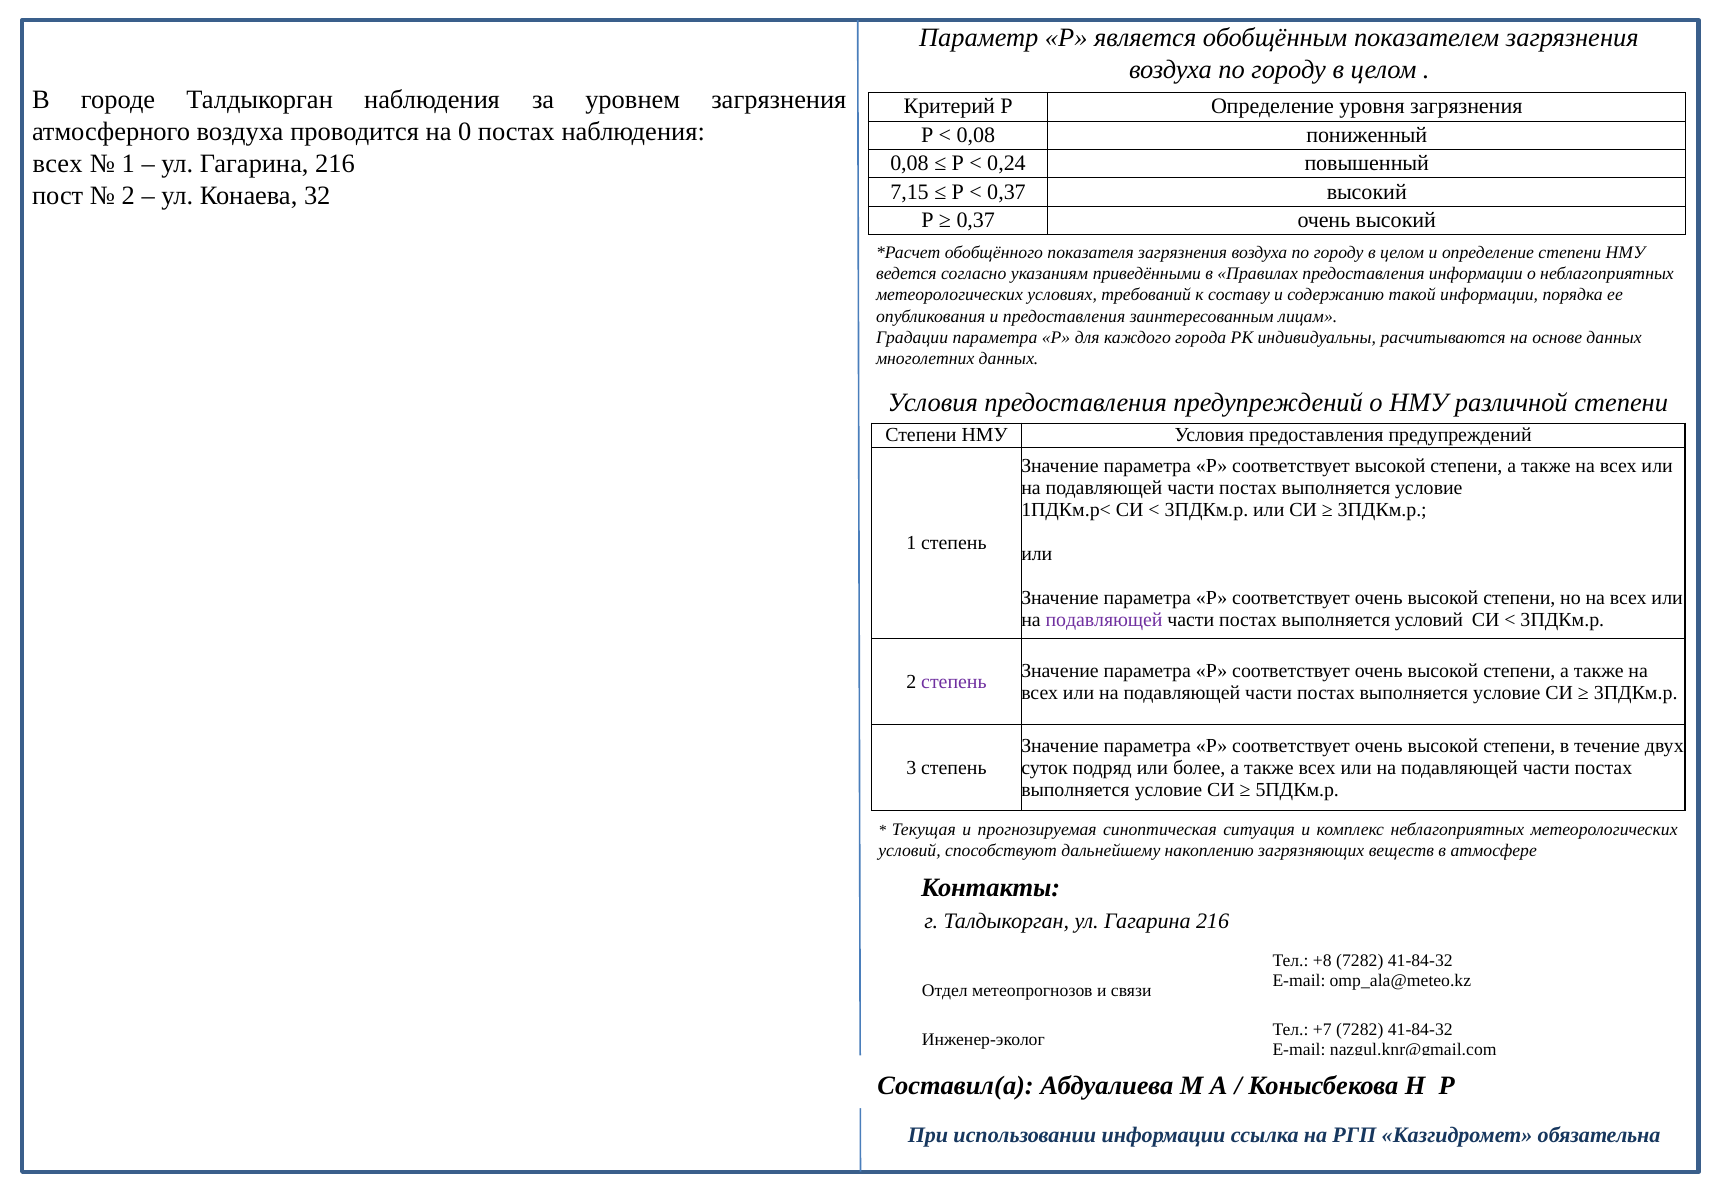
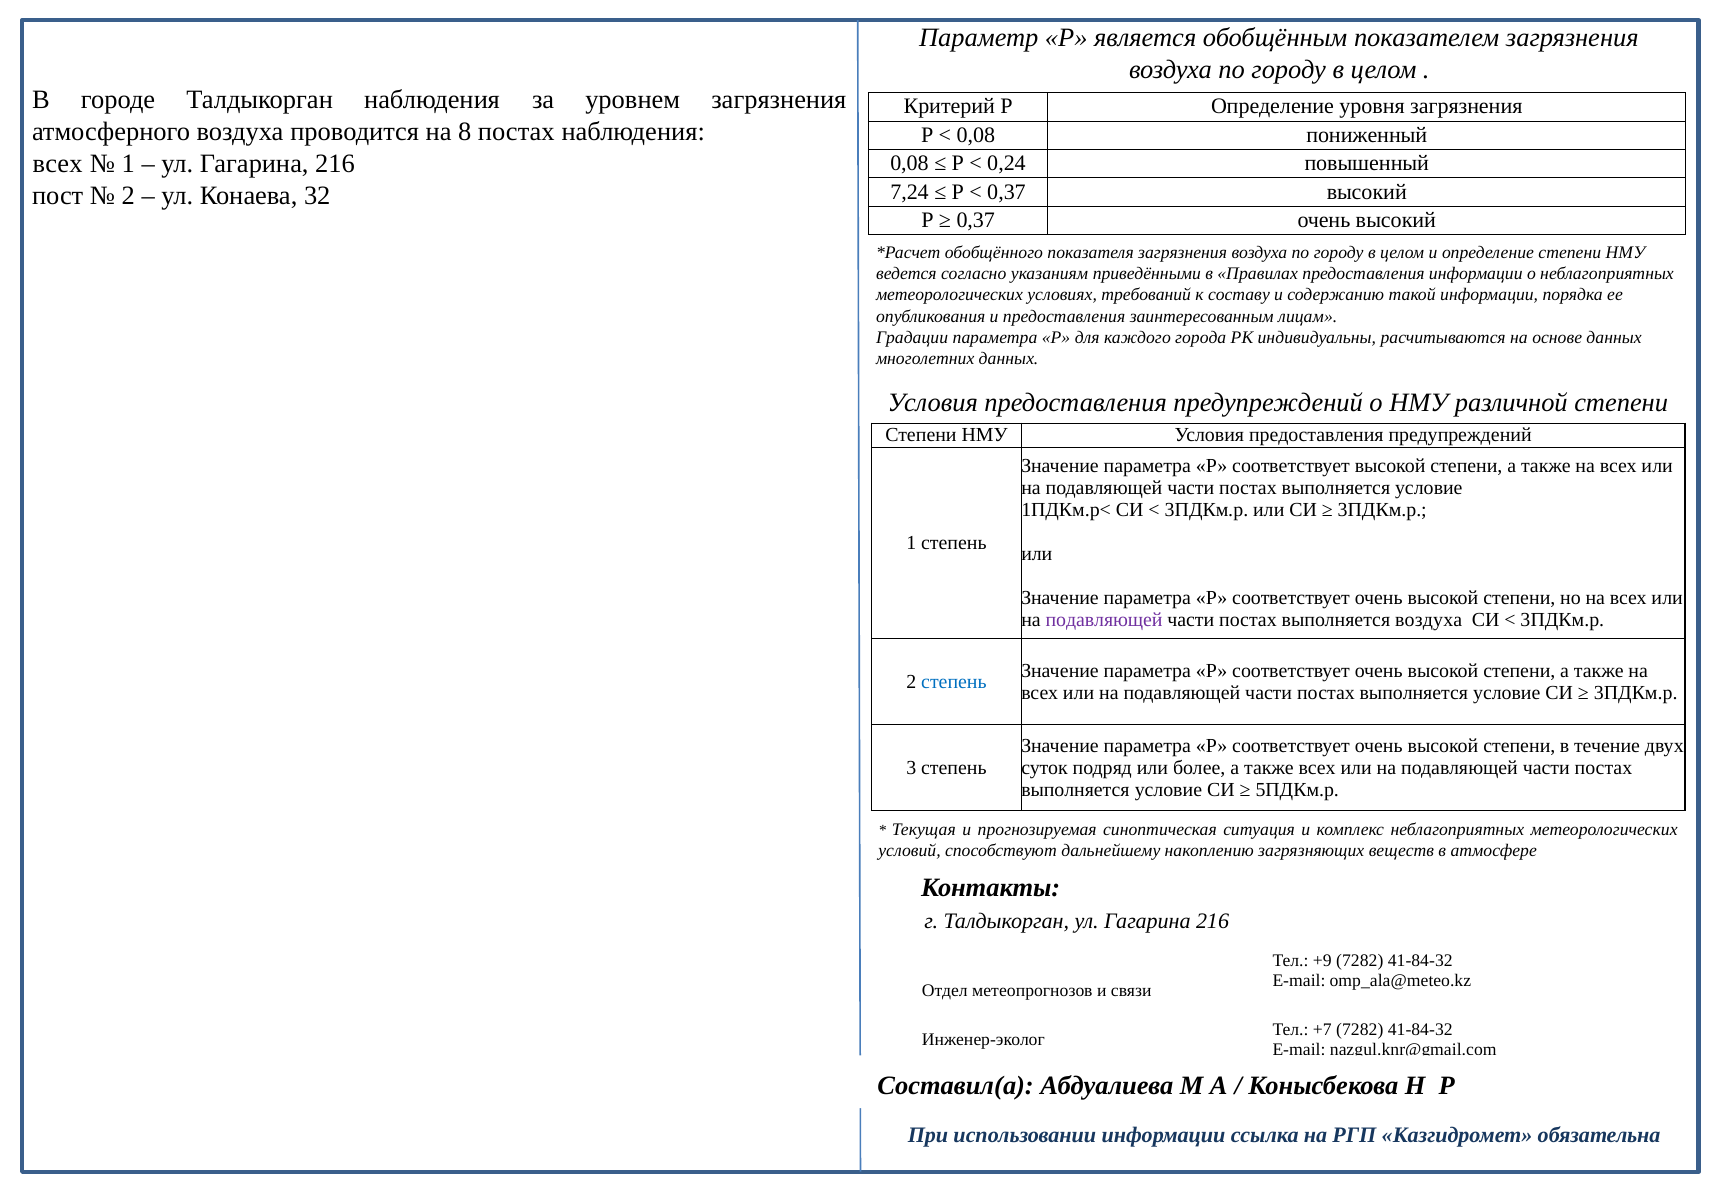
0: 0 -> 8 (465, 132)
7,15: 7,15 -> 7,24 (910, 192)
выполняется условий: условий -> воздуха (1429, 620)
степень colour: purple -> blue (954, 681)
+8: +8 -> +9 (1322, 960)
